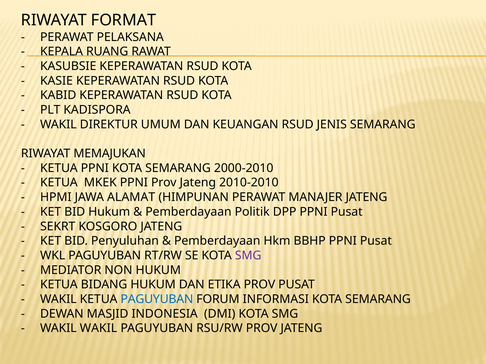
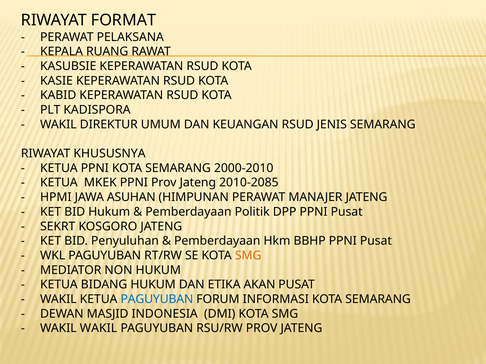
MEMAJUKAN: MEMAJUKAN -> KHUSUSNYA (110, 154)
2010-2010: 2010-2010 -> 2010-2085 (249, 183)
ALAMAT: ALAMAT -> ASUHAN (131, 197)
SMG colour: purple -> orange (248, 256)
ETIKA PROV: PROV -> AKAN (259, 285)
